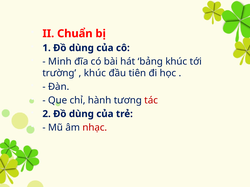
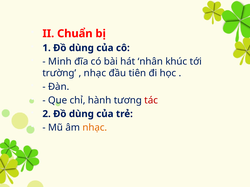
bảng: bảng -> nhân (150, 62)
khúc: khúc -> nhạc (95, 73)
nhạc colour: red -> orange (95, 128)
